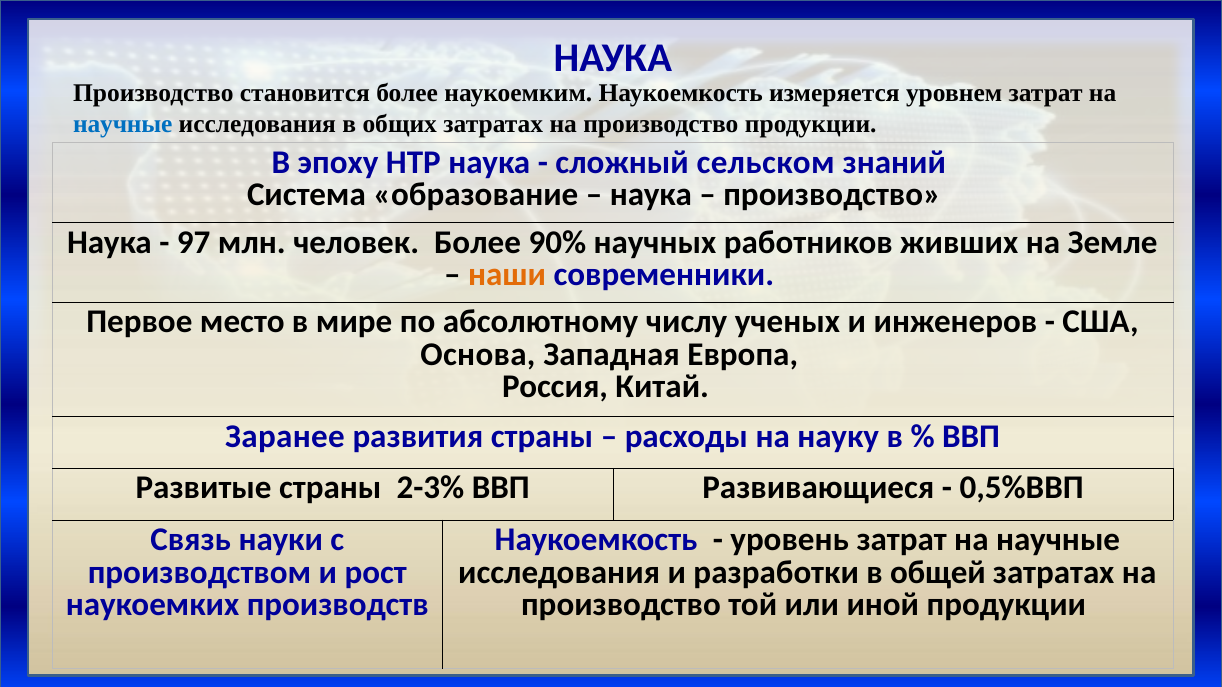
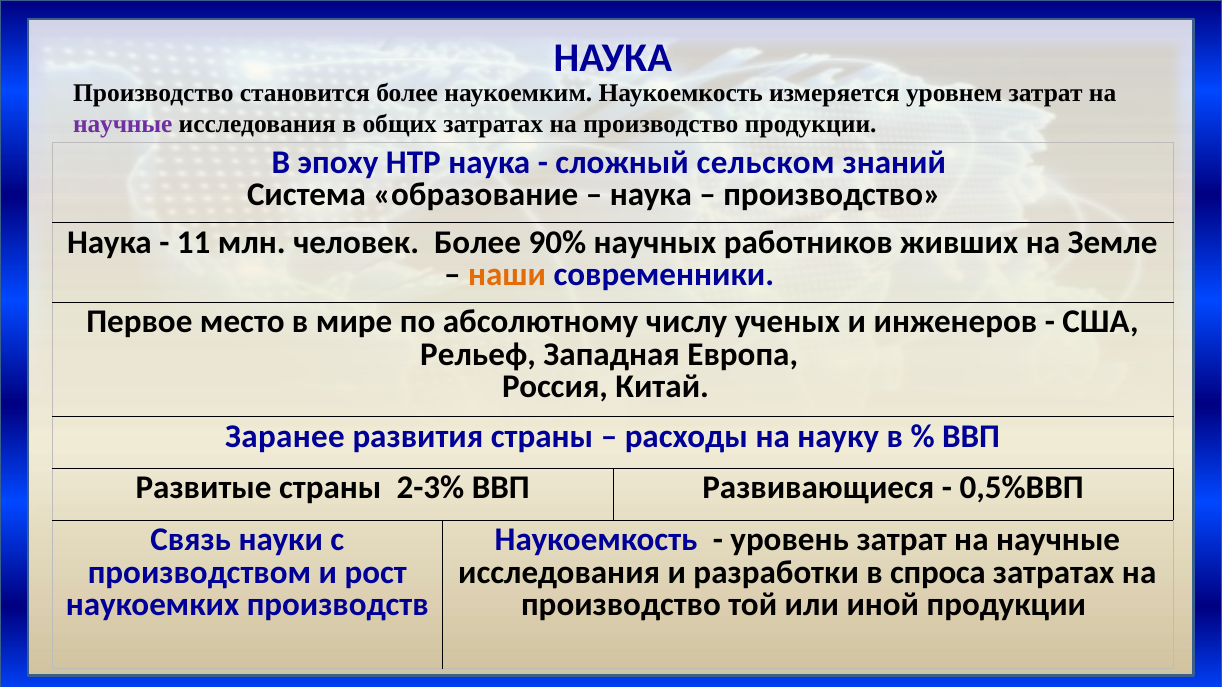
научные colour: blue -> purple (123, 124)
97: 97 -> 11 (194, 242)
Основа: Основа -> Рельеф (478, 355)
общей: общей -> спроса (938, 572)
